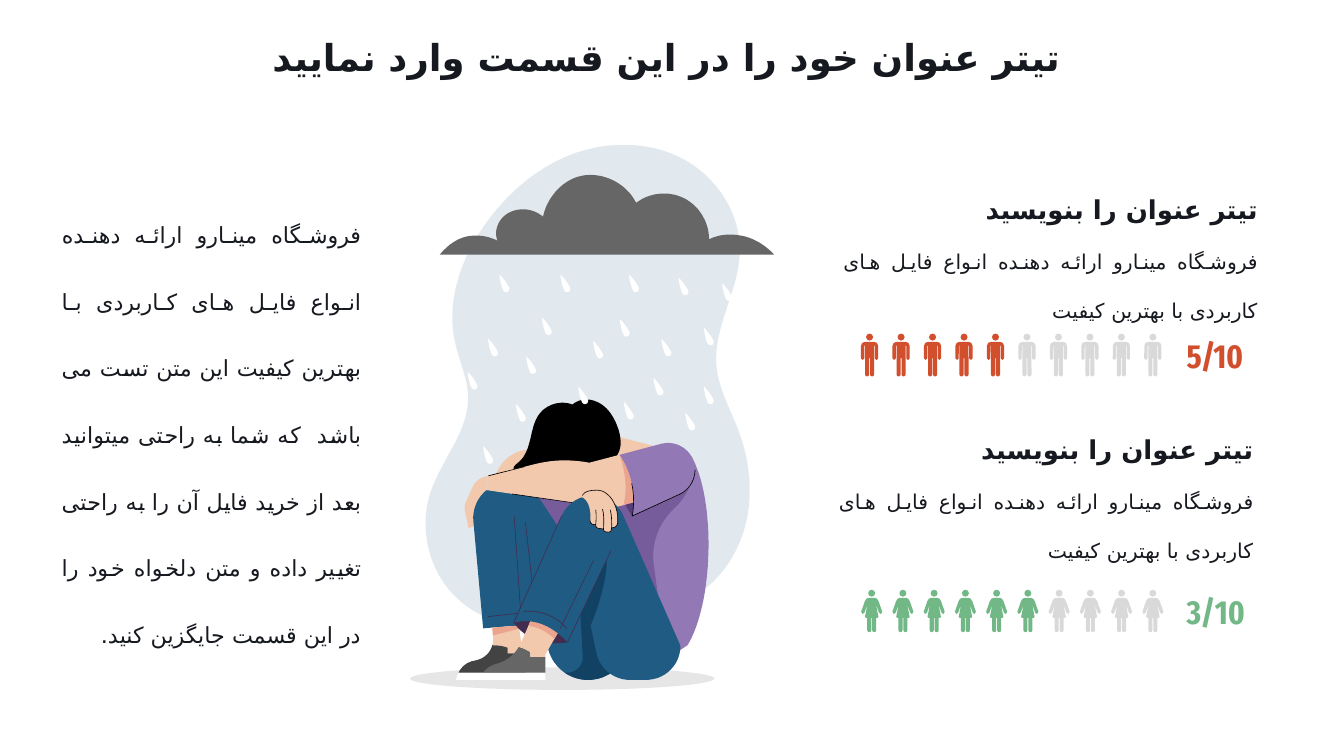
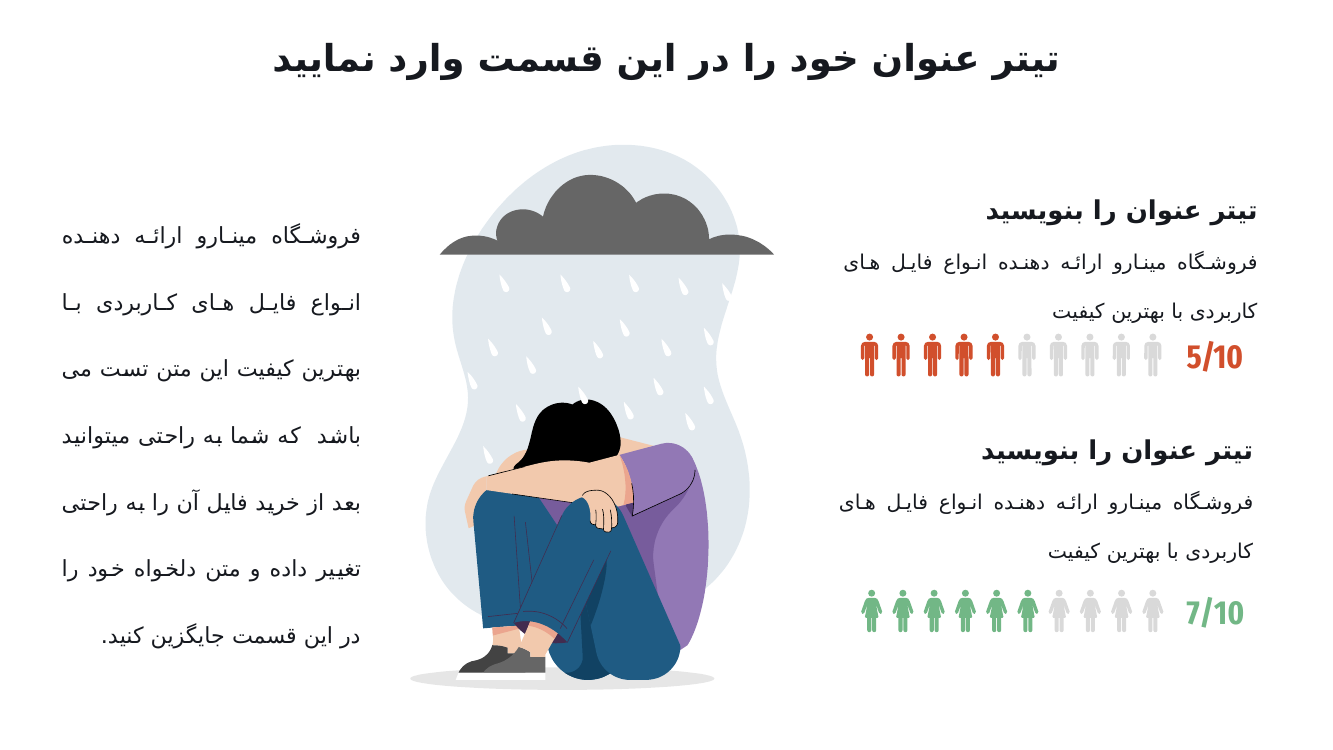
3/10: 3/10 -> 7/10 (1216, 613)
